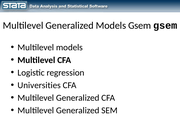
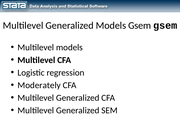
Universities: Universities -> Moderately (39, 85)
